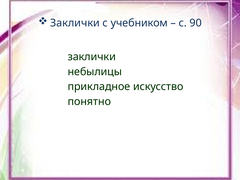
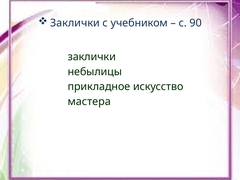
понятно: понятно -> мастера (89, 102)
